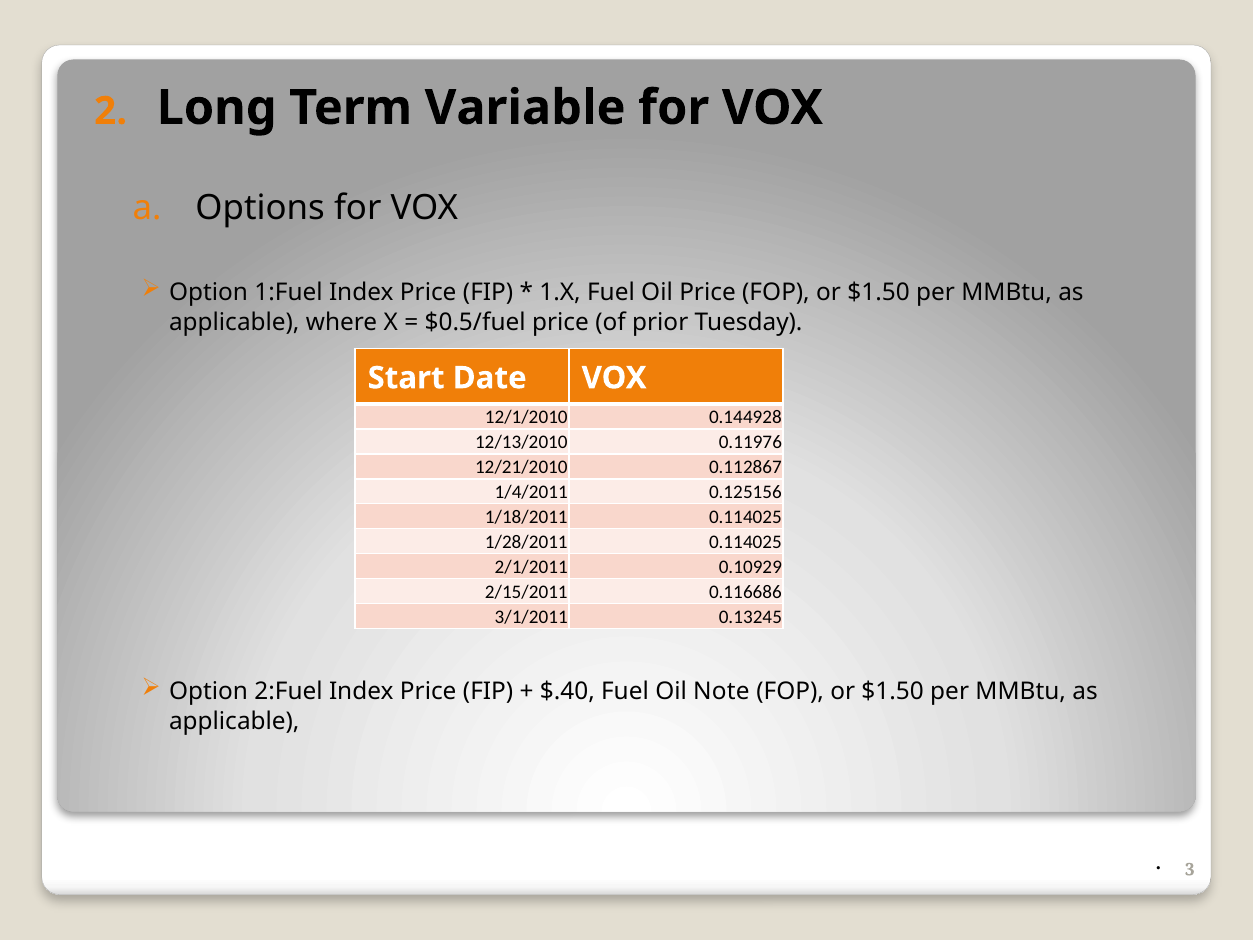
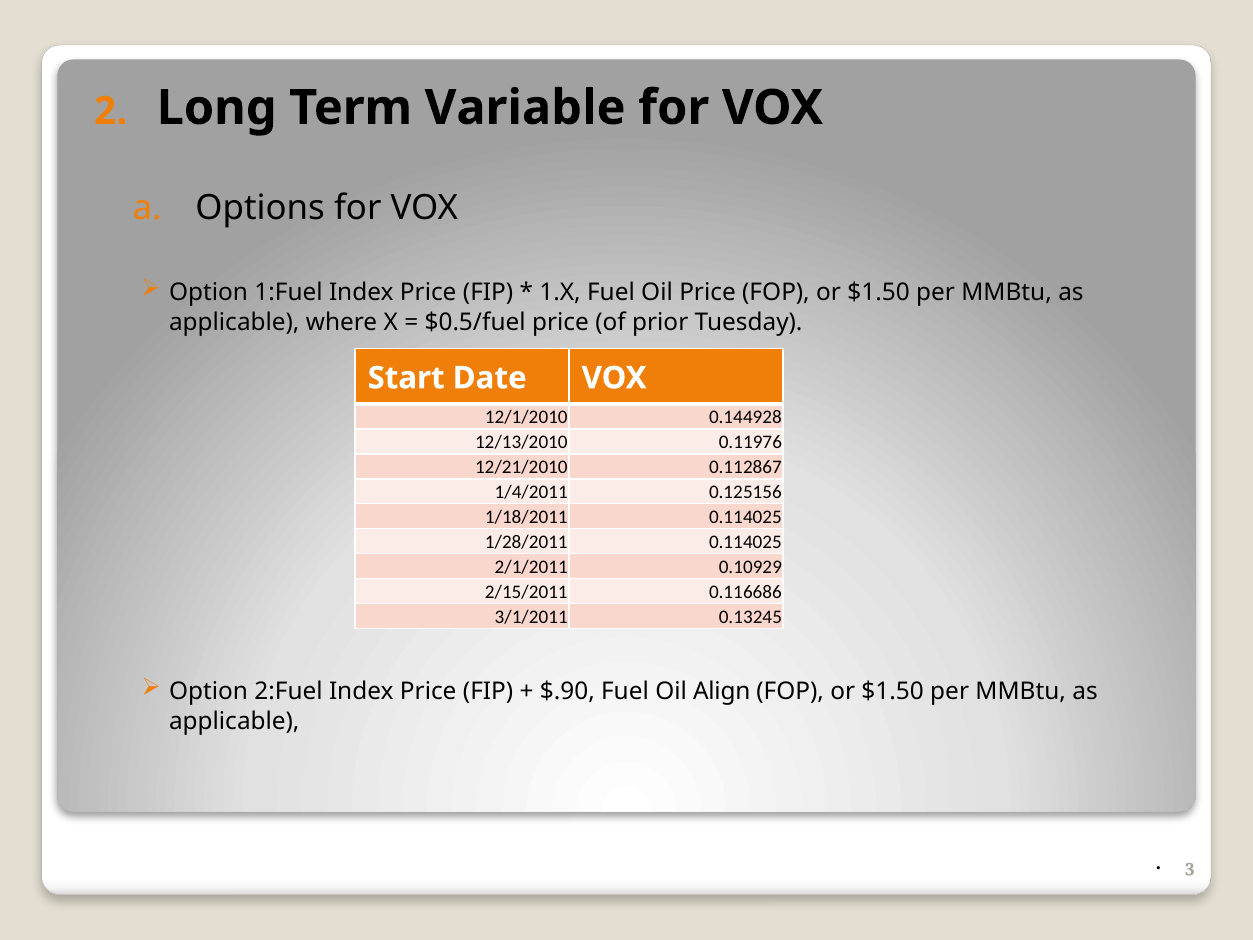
$.40: $.40 -> $.90 (567, 692)
Note: Note -> Align (722, 692)
